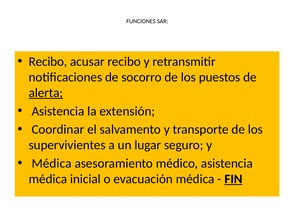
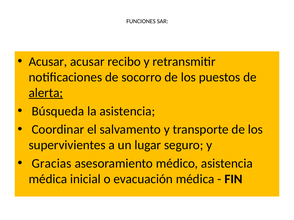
Recibo: Recibo -> Acusar (48, 62)
Asistencia: Asistencia -> Búsqueda (58, 111)
la extensión: extensión -> asistencia (127, 111)
Médica: Médica -> Gracias (52, 164)
FIN underline: present -> none (233, 179)
